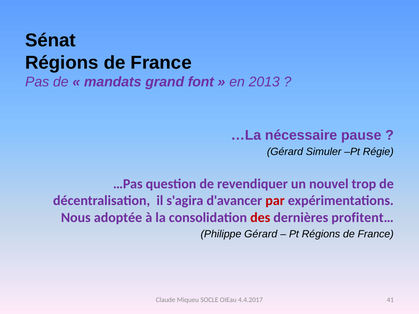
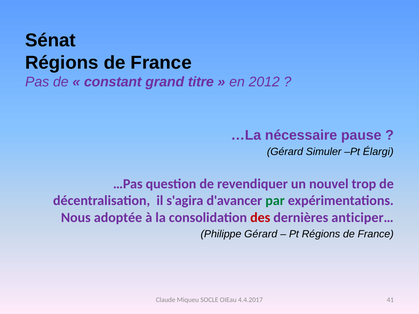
mandats: mandats -> constant (113, 82)
font: font -> titre (201, 82)
2013: 2013 -> 2012 (264, 82)
Régie: Régie -> Élargi (378, 152)
par colour: red -> green (275, 201)
profitent…: profitent… -> anticiper… (362, 218)
